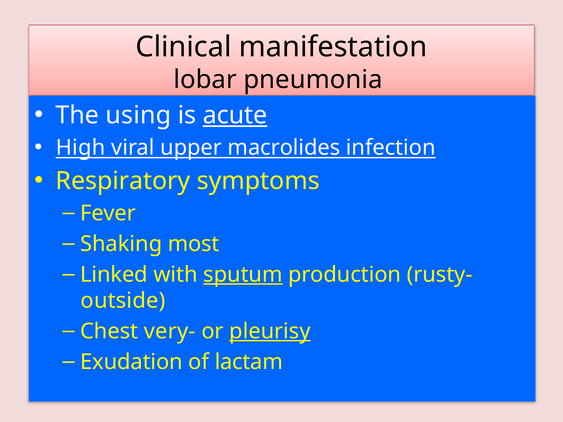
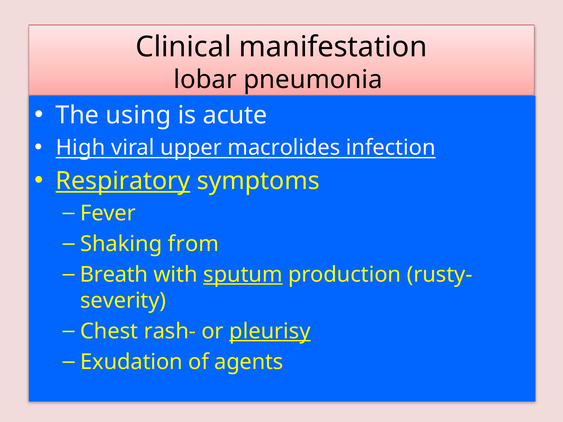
acute underline: present -> none (235, 115)
Respiratory underline: none -> present (123, 181)
most: most -> from (193, 244)
Linked: Linked -> Breath (114, 275)
outside: outside -> severity (123, 301)
very-: very- -> rash- (170, 331)
lactam: lactam -> agents (249, 362)
